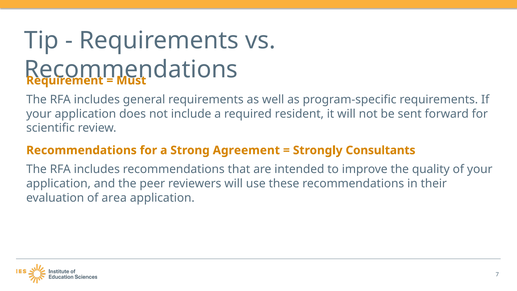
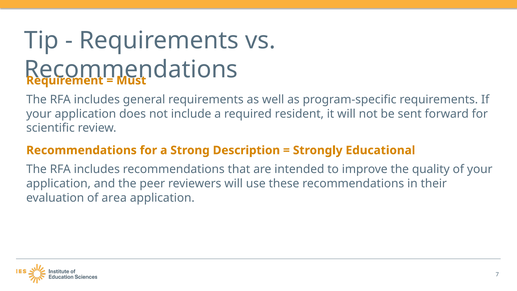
Agreement: Agreement -> Description (246, 150)
Consultants: Consultants -> Educational (380, 150)
